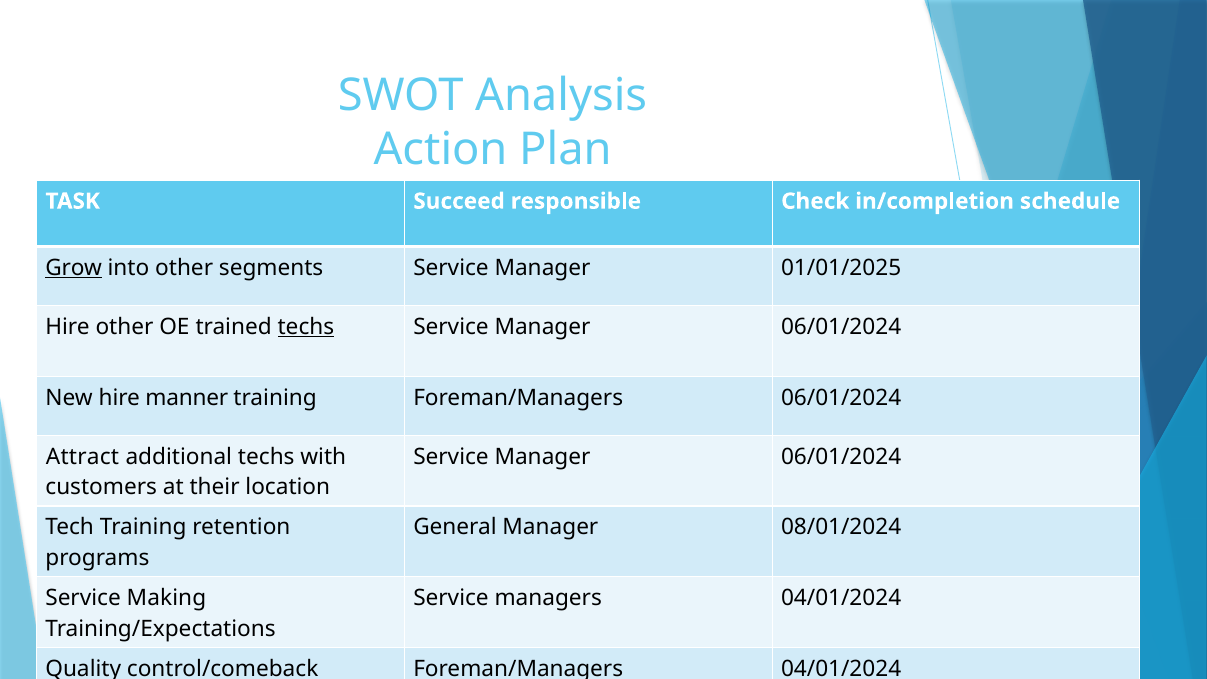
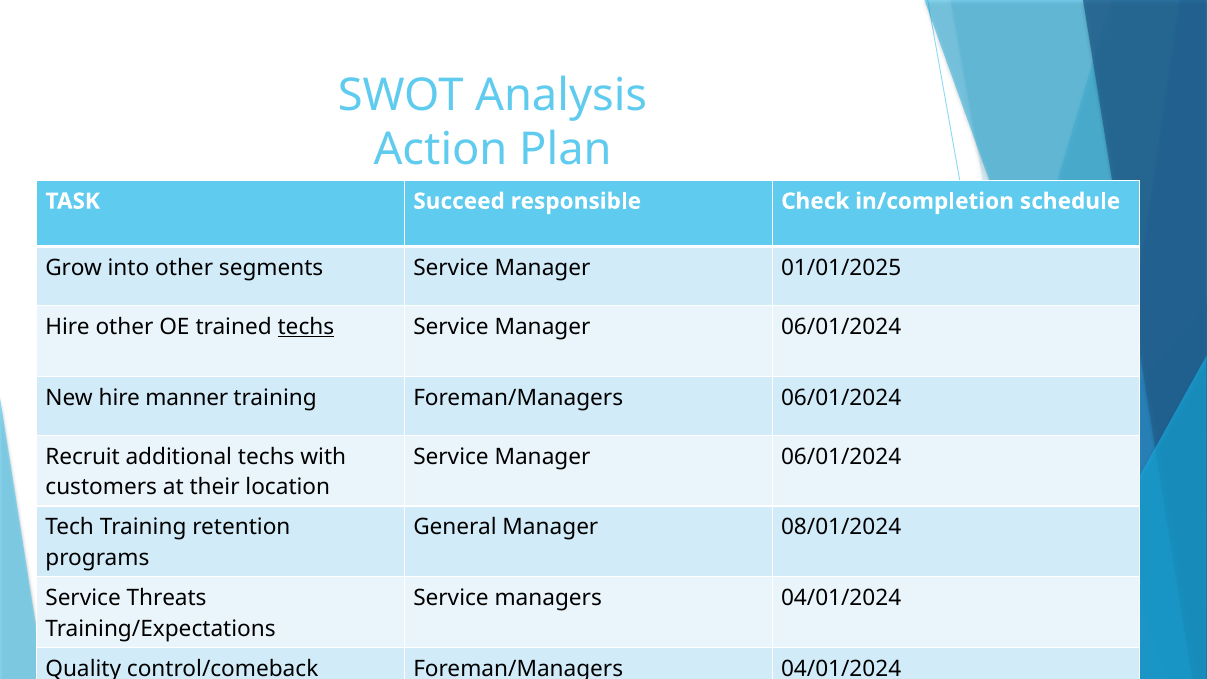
Grow underline: present -> none (74, 268)
Attract: Attract -> Recruit (83, 456)
Making: Making -> Threats (167, 598)
